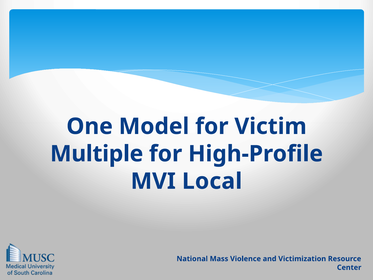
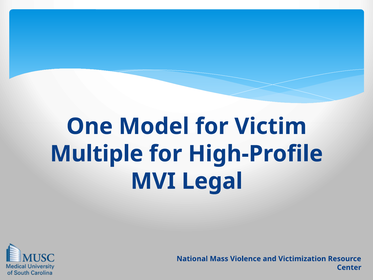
Local: Local -> Legal (212, 181)
